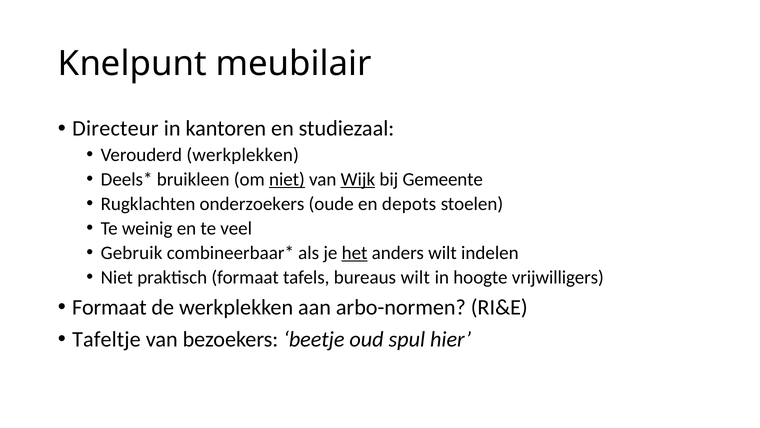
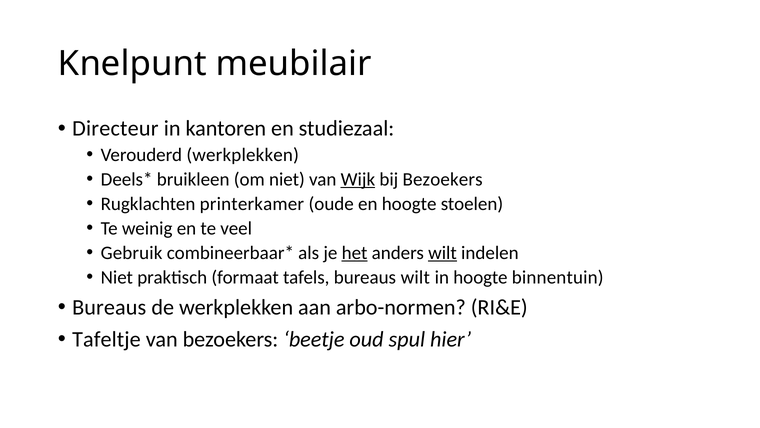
niet underline: present -> none (287, 179)
bij Gemeente: Gemeente -> Bezoekers (443, 179)
onderzoekers: onderzoekers -> printerkamer (252, 204)
en depots: depots -> hoogte (409, 204)
wilt underline: none -> present (442, 253)
vrijwilligers: vrijwilligers -> binnentuin (558, 277)
Formaat: Formaat -> Bureaus (109, 307)
